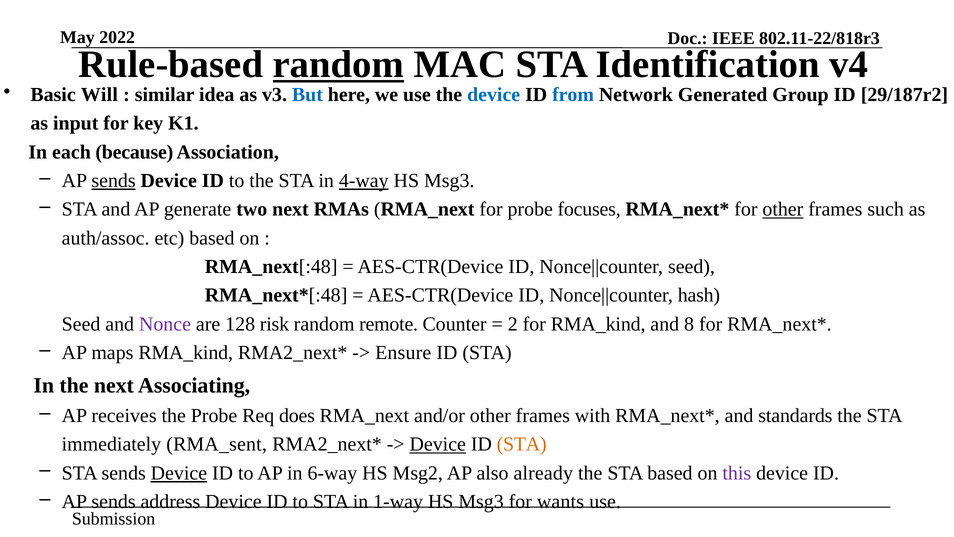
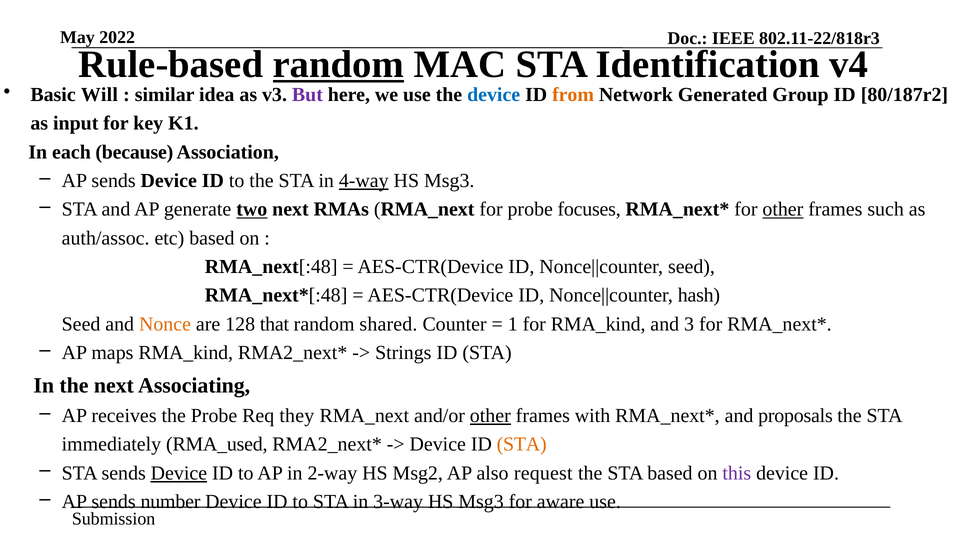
But colour: blue -> purple (307, 95)
from colour: blue -> orange (573, 95)
29/187r2: 29/187r2 -> 80/187r2 (904, 95)
sends underline: present -> none (114, 181)
two underline: none -> present (252, 209)
Nonce colour: purple -> orange (165, 324)
risk: risk -> that (274, 324)
remote: remote -> shared (388, 324)
2: 2 -> 1 (513, 324)
8: 8 -> 3 (689, 324)
Ensure: Ensure -> Strings (403, 352)
does: does -> they (297, 415)
other underline: none -> present (490, 415)
standards: standards -> proposals (795, 415)
RMA_sent: RMA_sent -> RMA_used (217, 444)
Device underline: present -> none (438, 444)
6-way: 6-way -> 2-way (332, 473)
already: already -> request (543, 473)
address: address -> number (170, 501)
1-way: 1-way -> 3-way (398, 501)
wants: wants -> aware (561, 501)
